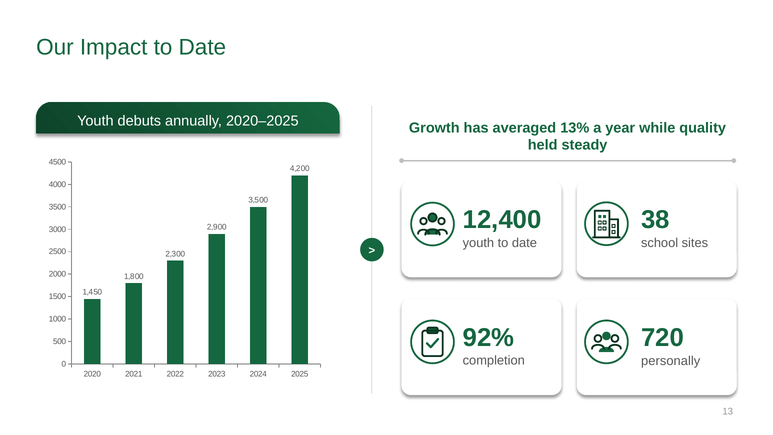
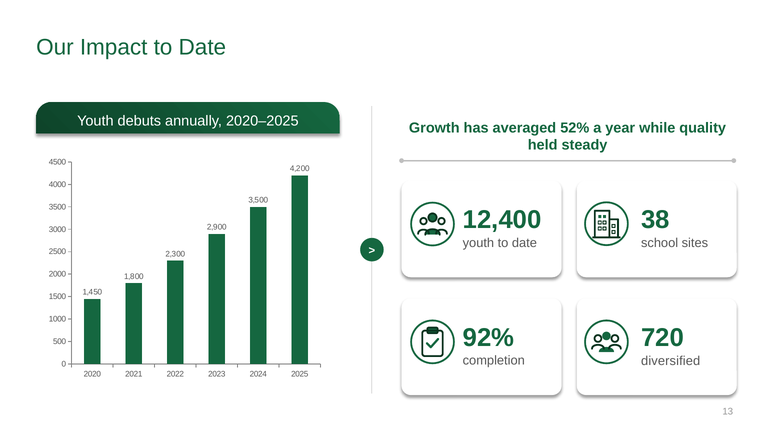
13%: 13% -> 52% (575, 128)
personally: personally -> diversified (671, 361)
